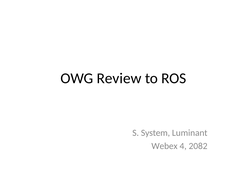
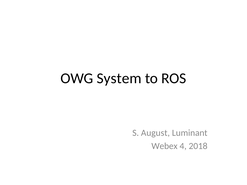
Review: Review -> System (119, 78)
System: System -> August (155, 133)
2082: 2082 -> 2018 (198, 146)
